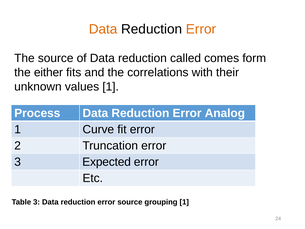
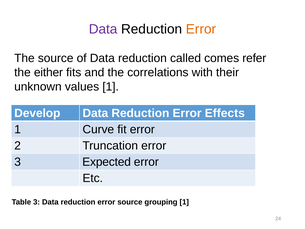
Data colour: orange -> purple (103, 29)
form: form -> refer (254, 58)
Process: Process -> Develop (37, 113)
Analog: Analog -> Effects (225, 113)
